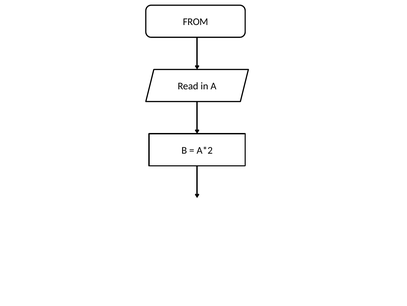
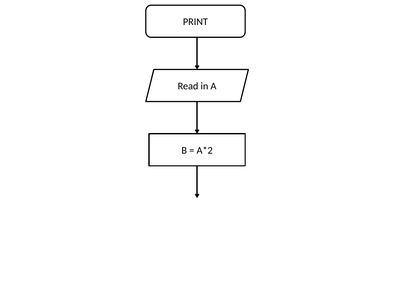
FROM: FROM -> PRINT (195, 22)
